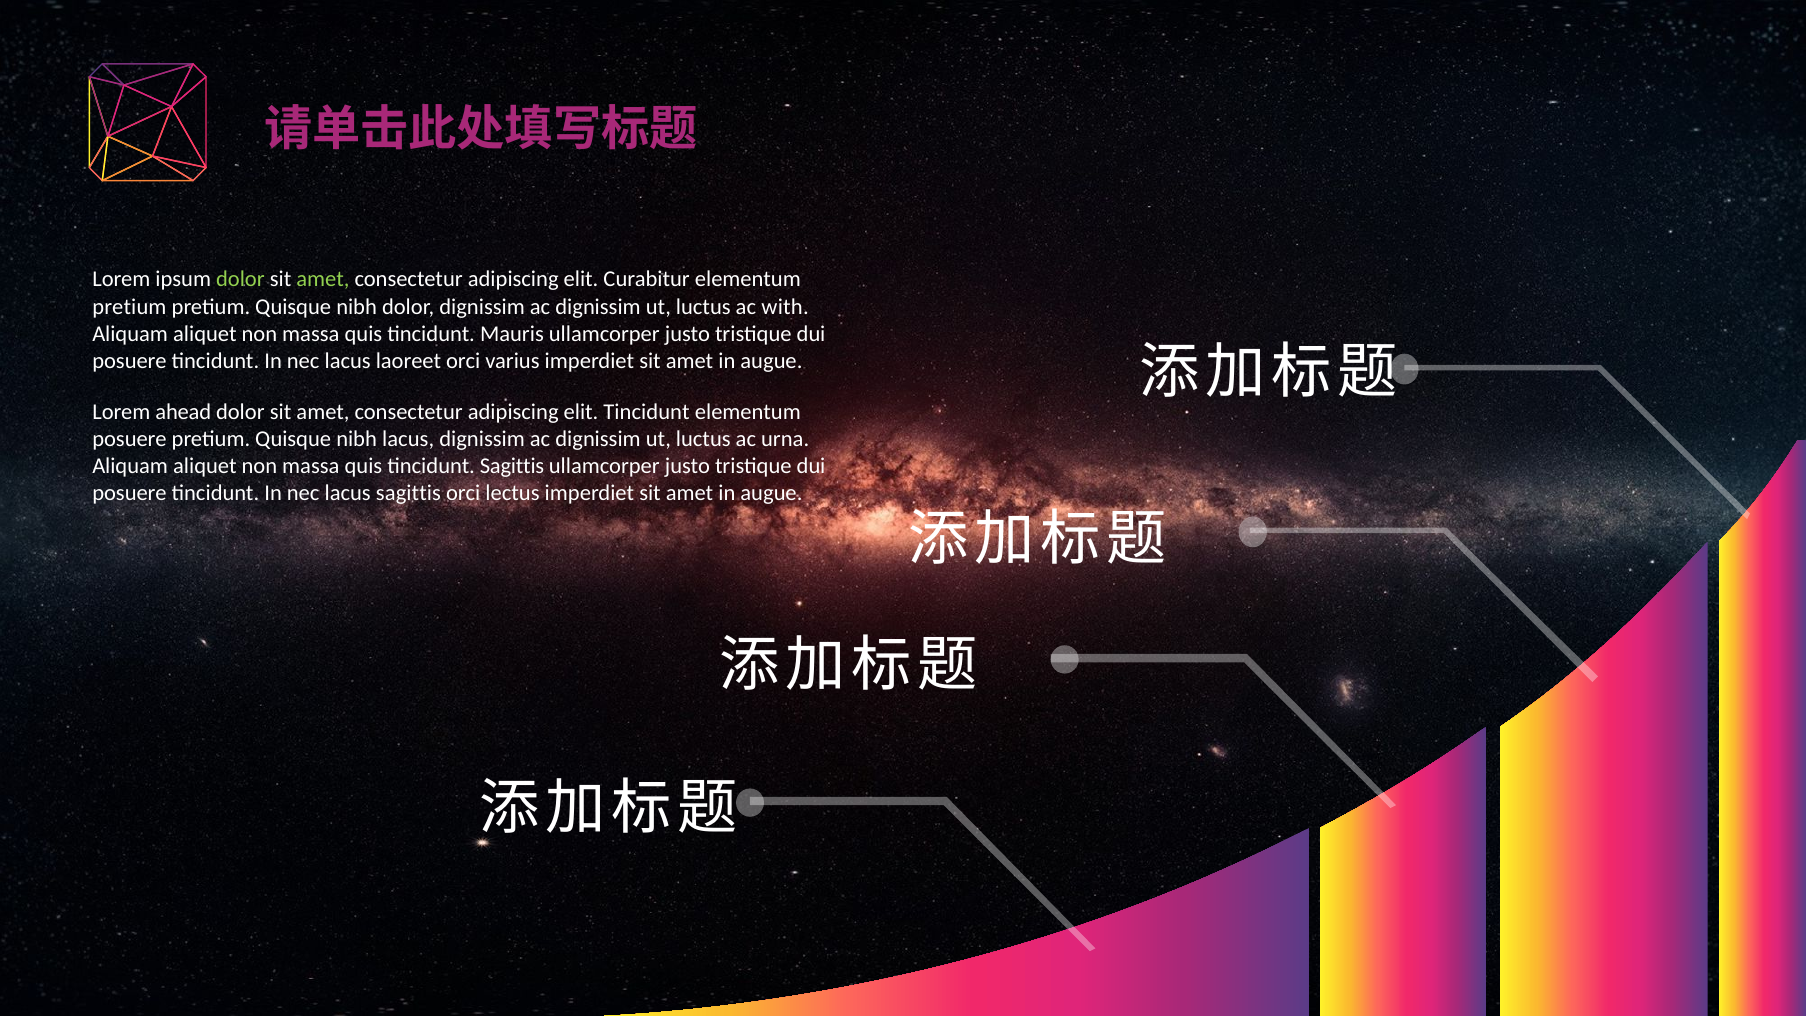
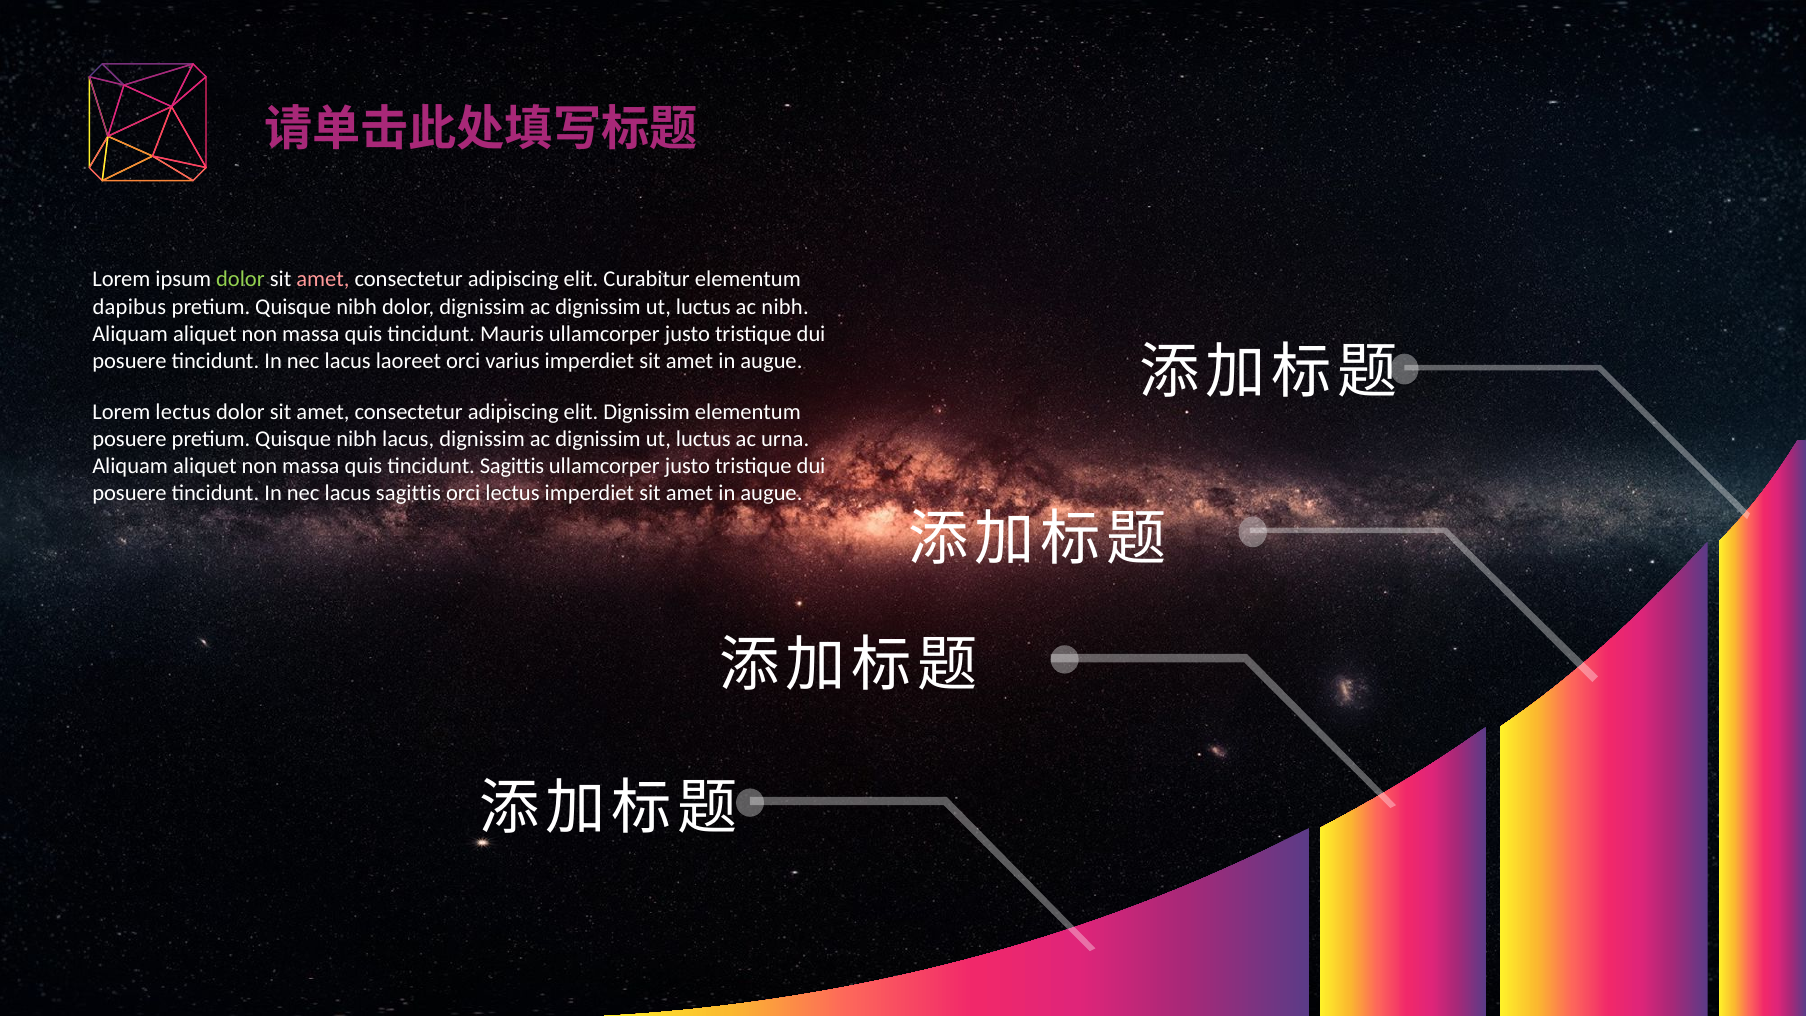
amet colour: light green -> pink (323, 279)
pretium: pretium -> dapibus (129, 307)
ac with: with -> nibh (785, 307)
Lorem ahead: ahead -> lectus (183, 412)
elit Tincidunt: Tincidunt -> Dignissim (647, 412)
